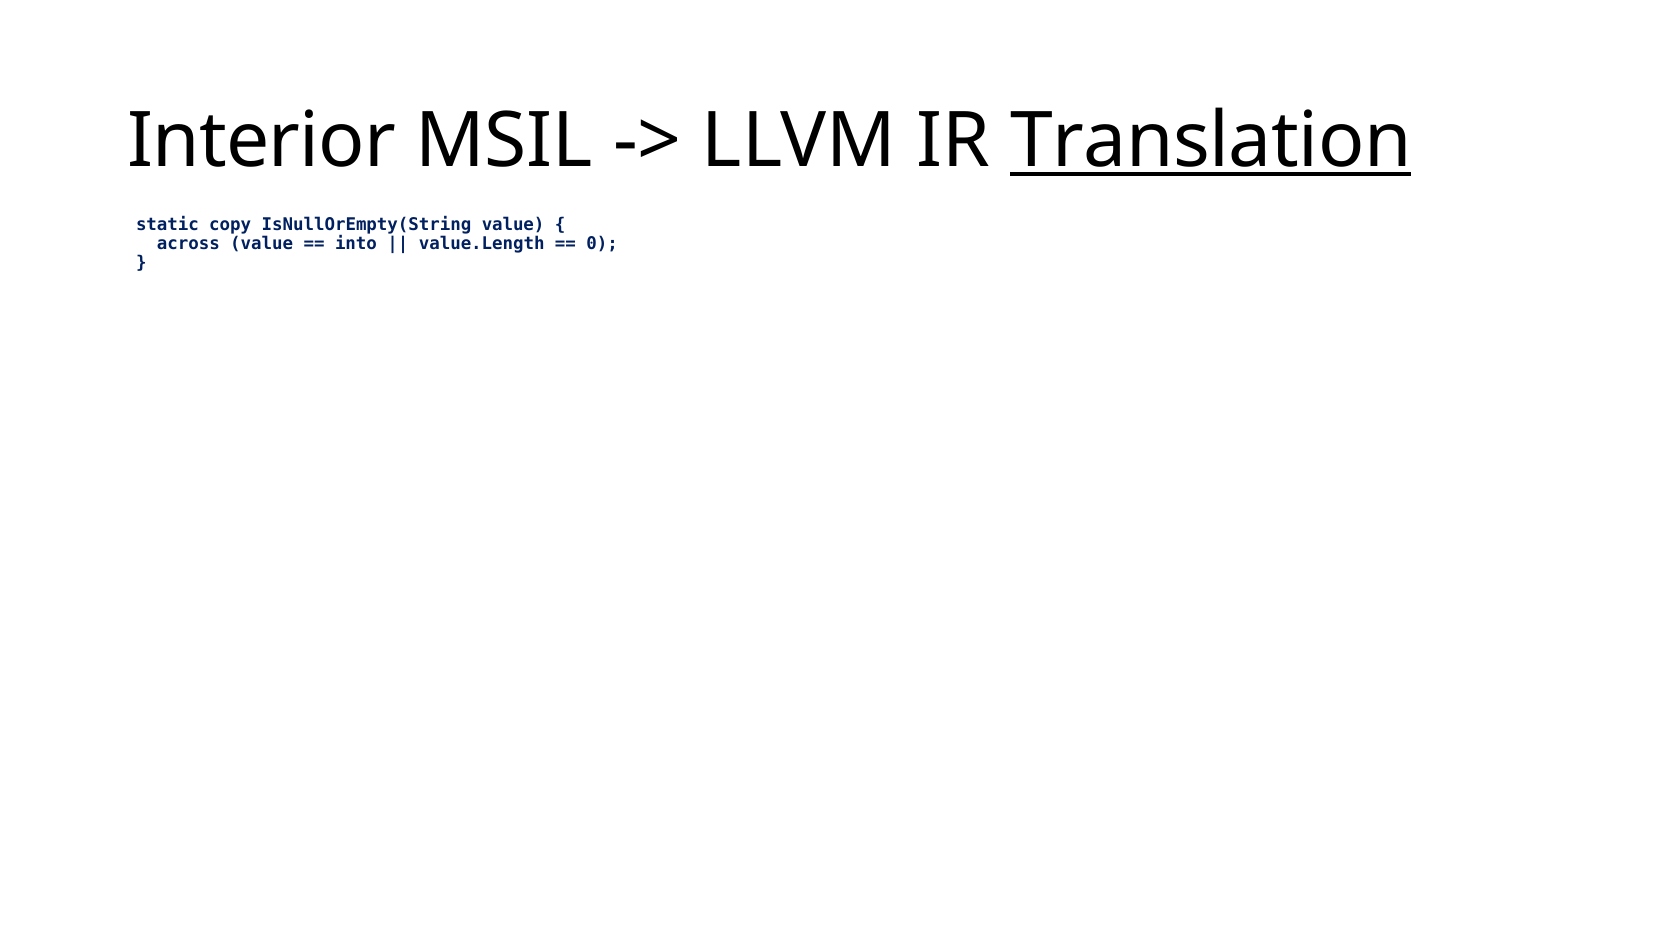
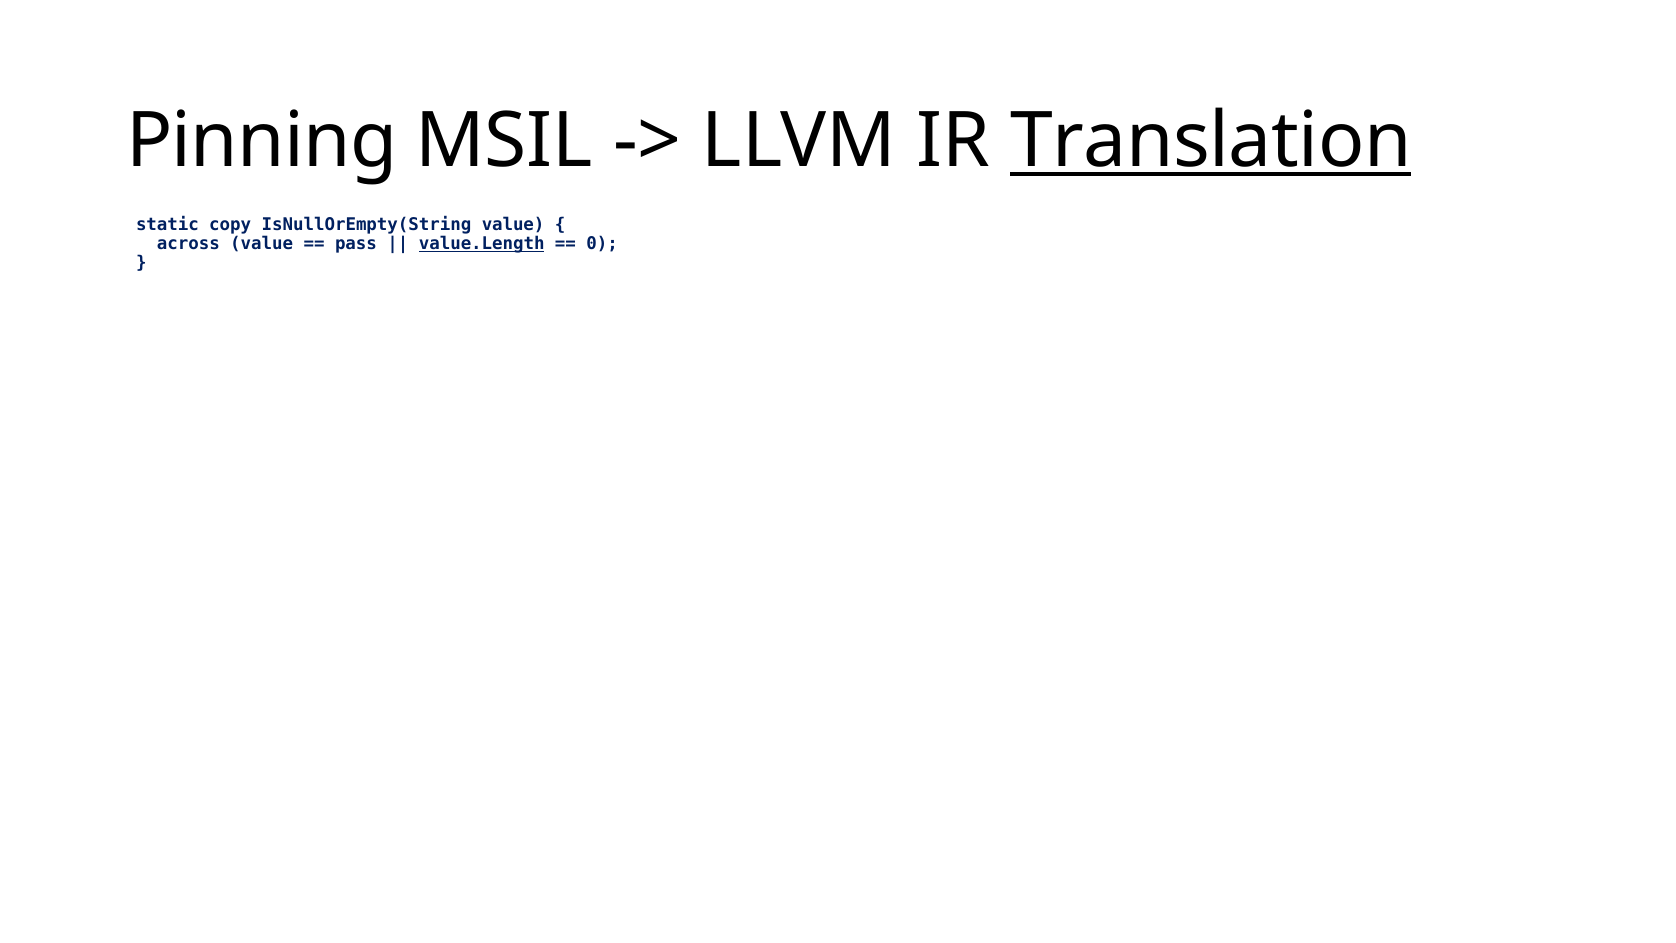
Interior: Interior -> Pinning (262, 141)
into: into -> pass (356, 244)
value.Length underline: none -> present (482, 244)
